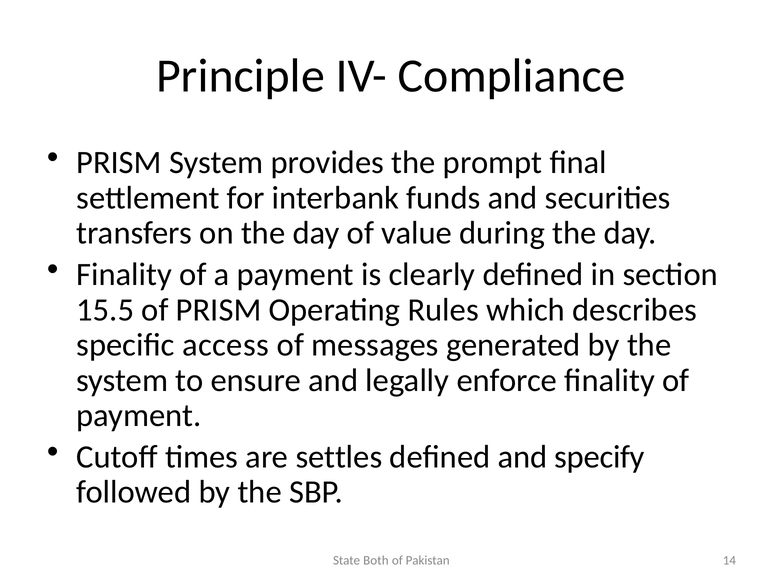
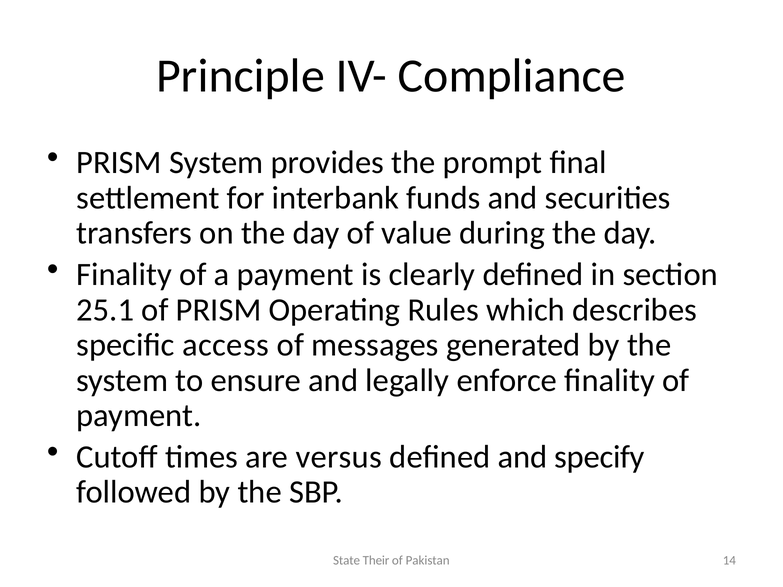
15.5: 15.5 -> 25.1 (105, 310)
settles: settles -> versus (339, 457)
Both: Both -> Their (376, 561)
